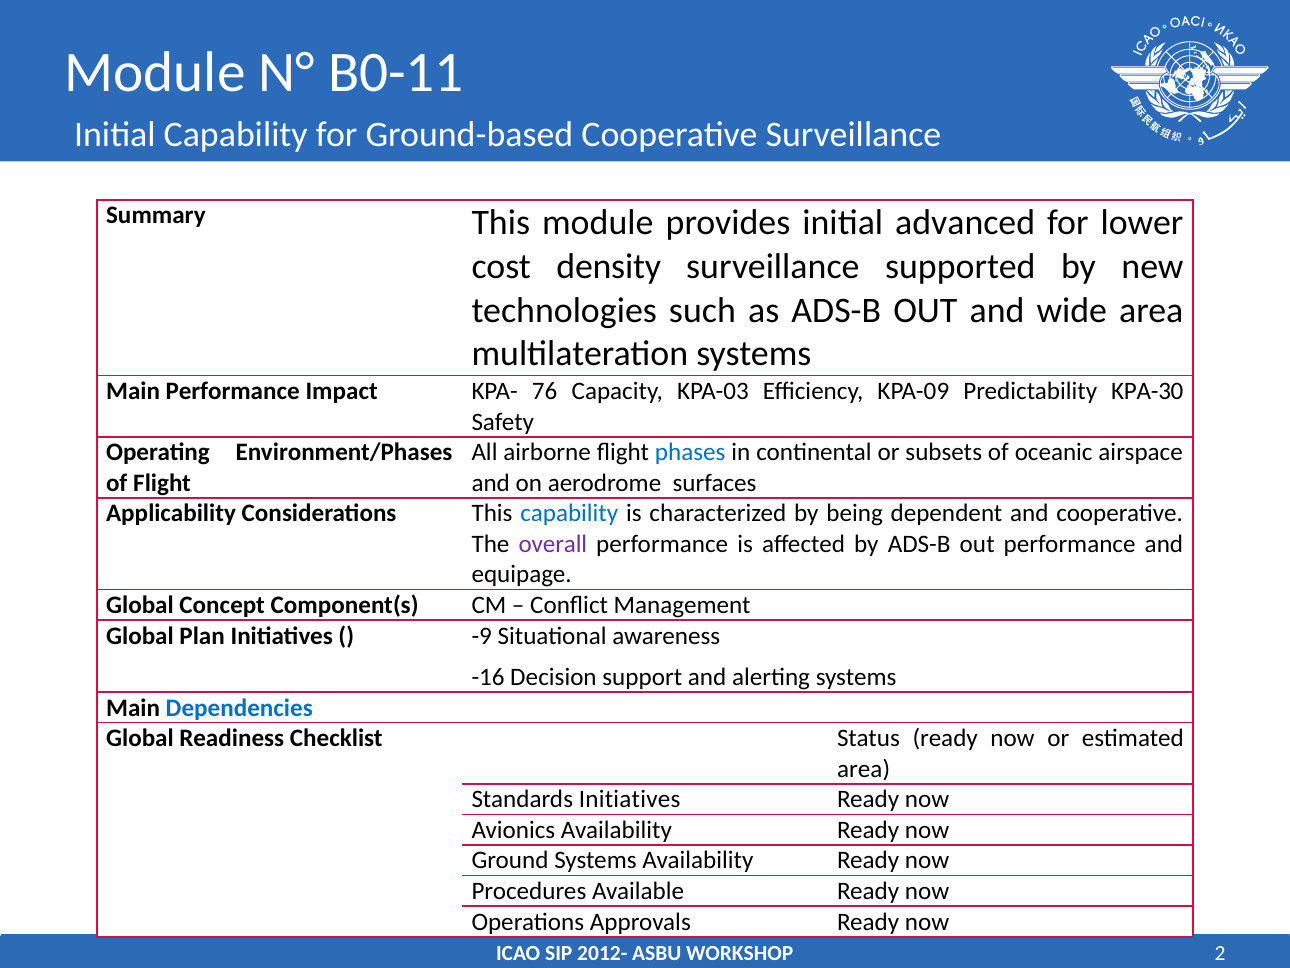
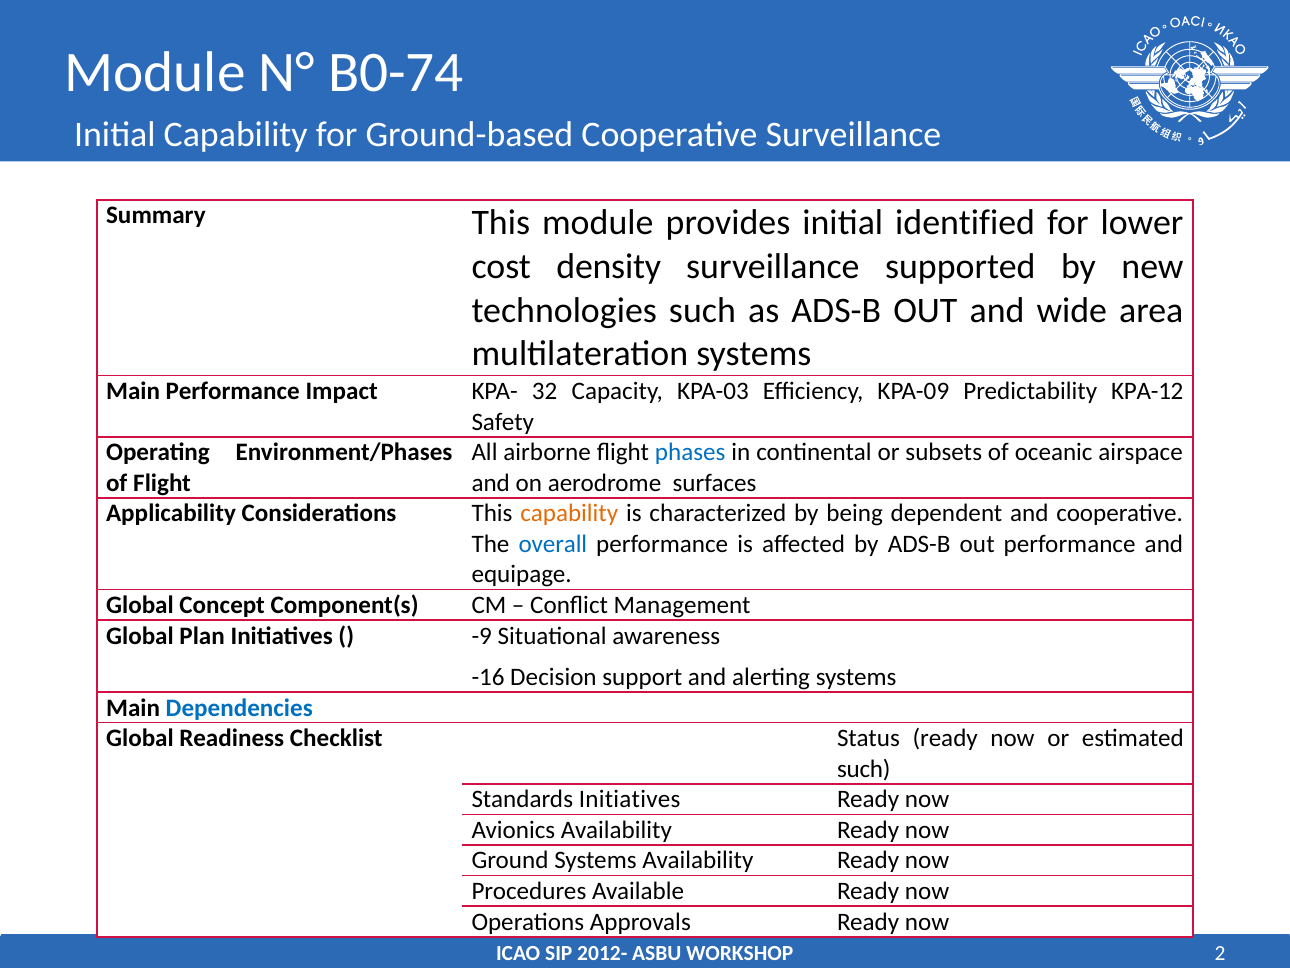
B0-11: B0-11 -> B0-74 (396, 73)
advanced: advanced -> identified (965, 222)
76: 76 -> 32 (545, 391)
KPA-30: KPA-30 -> KPA-12 (1147, 391)
capability colour: blue -> orange (569, 513)
overall colour: purple -> blue (553, 544)
area: area -> such (864, 768)
